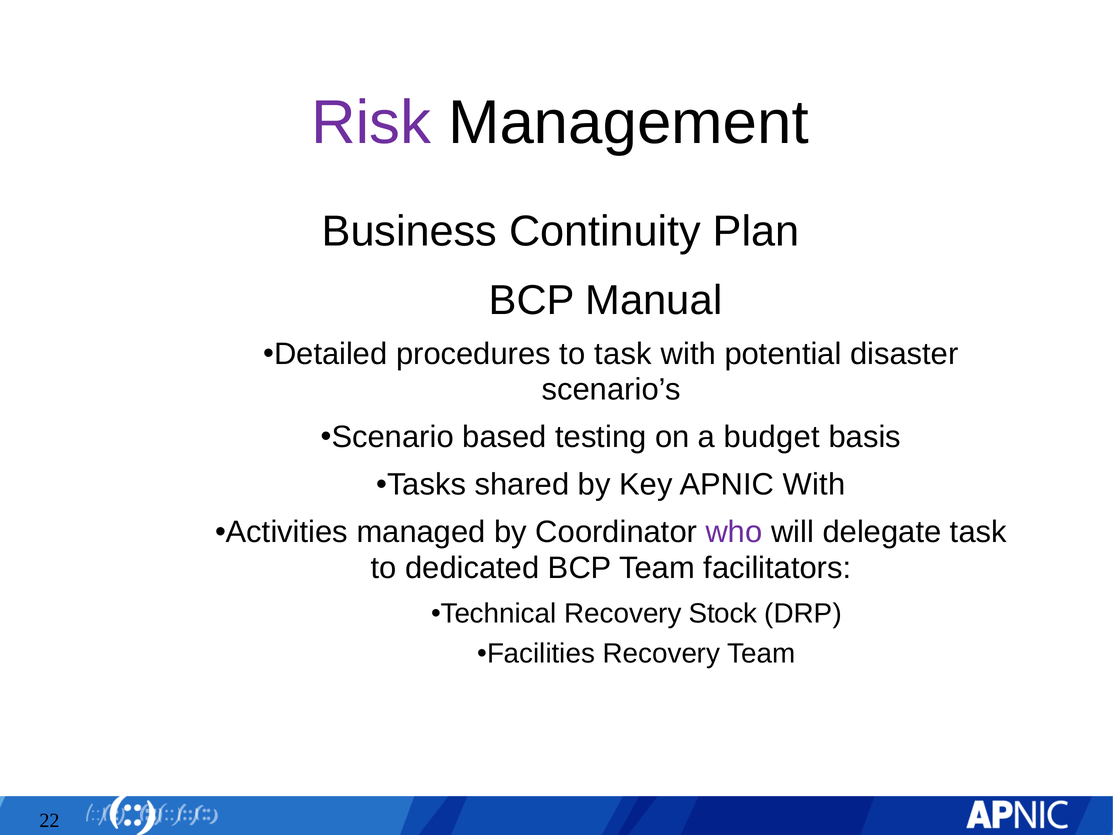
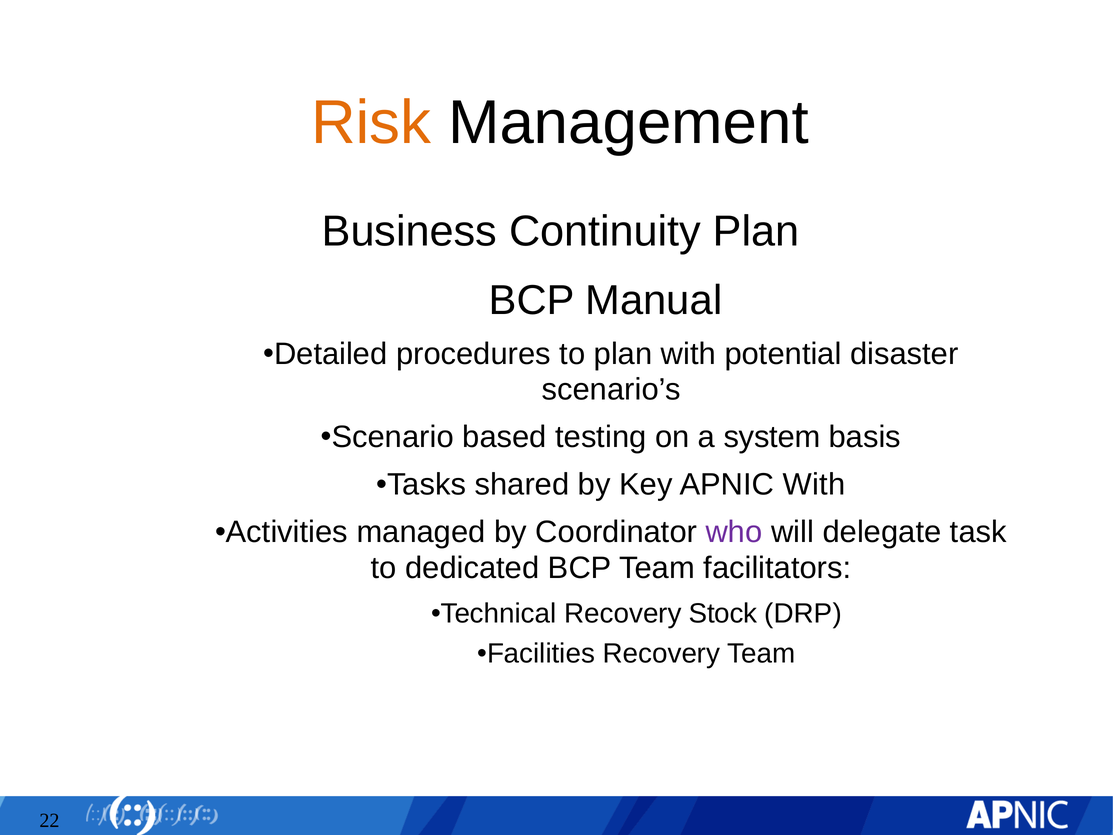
Risk colour: purple -> orange (371, 123)
to task: task -> plan (623, 354)
budget: budget -> system (772, 437)
